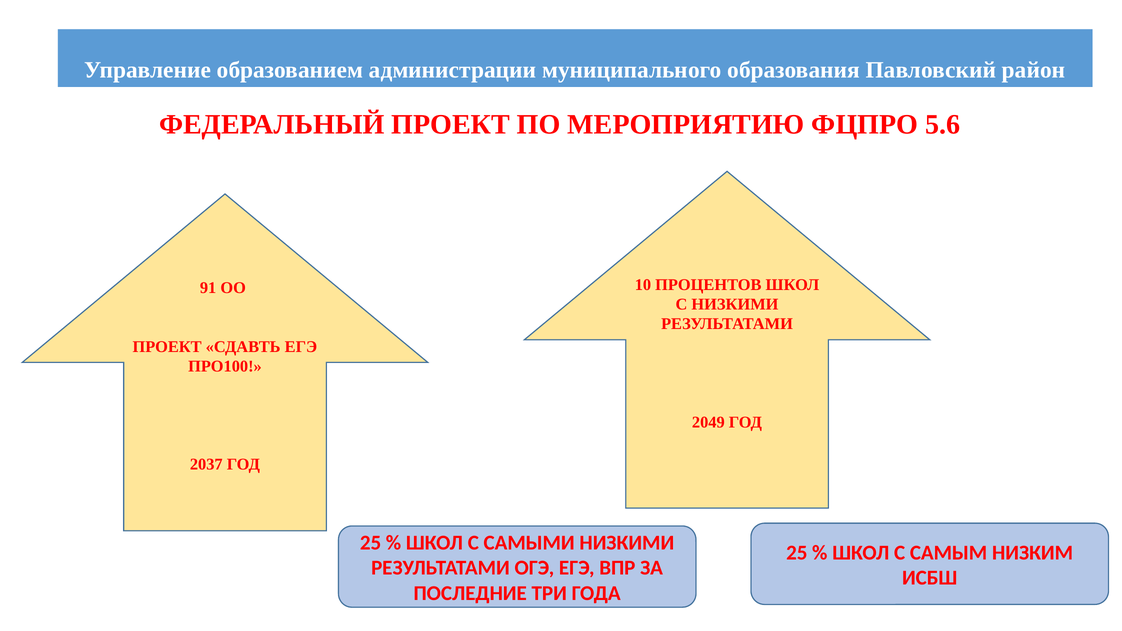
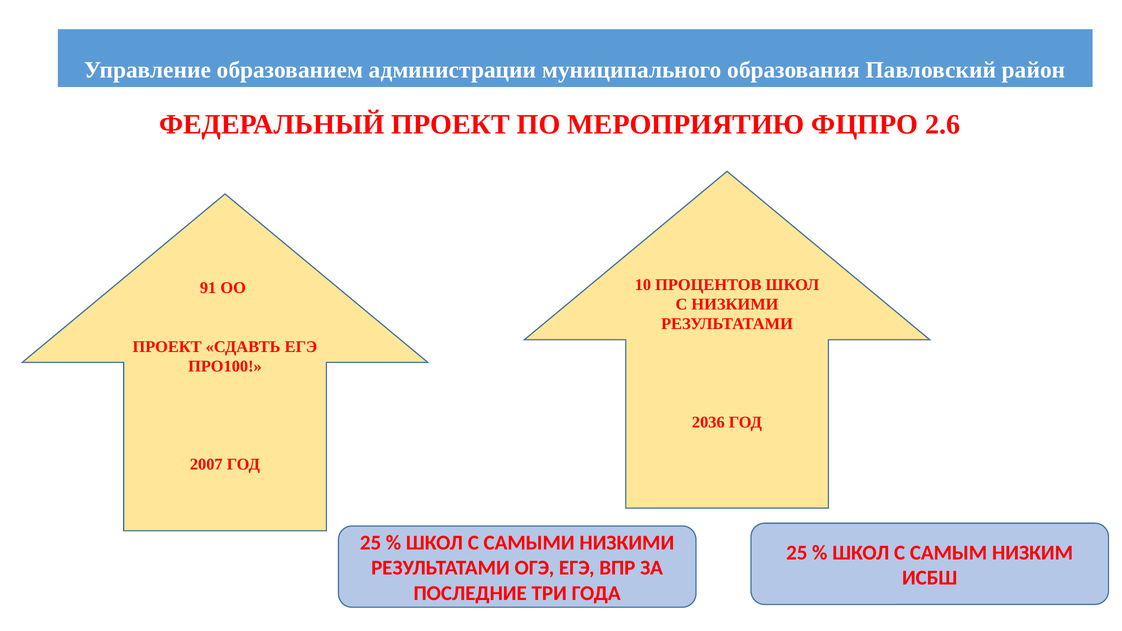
5.6: 5.6 -> 2.6 (943, 125)
2049: 2049 -> 2036 (708, 422)
2037: 2037 -> 2007 (206, 465)
